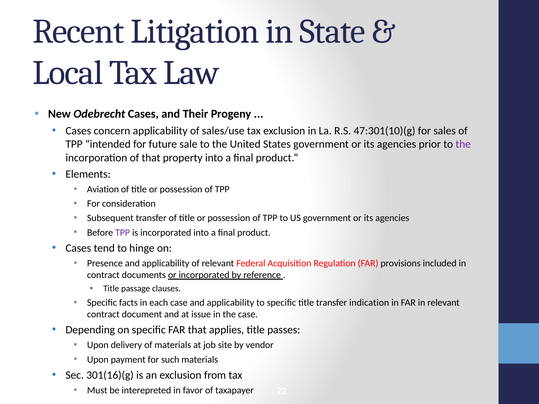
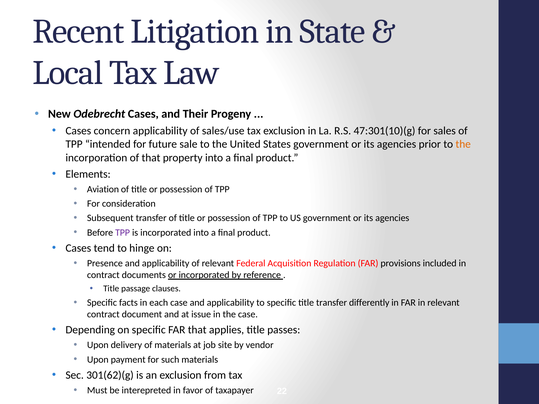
the colour: purple -> orange (463, 144)
indication: indication -> differently (369, 303)
301(16)(g: 301(16)(g -> 301(62)(g (110, 375)
